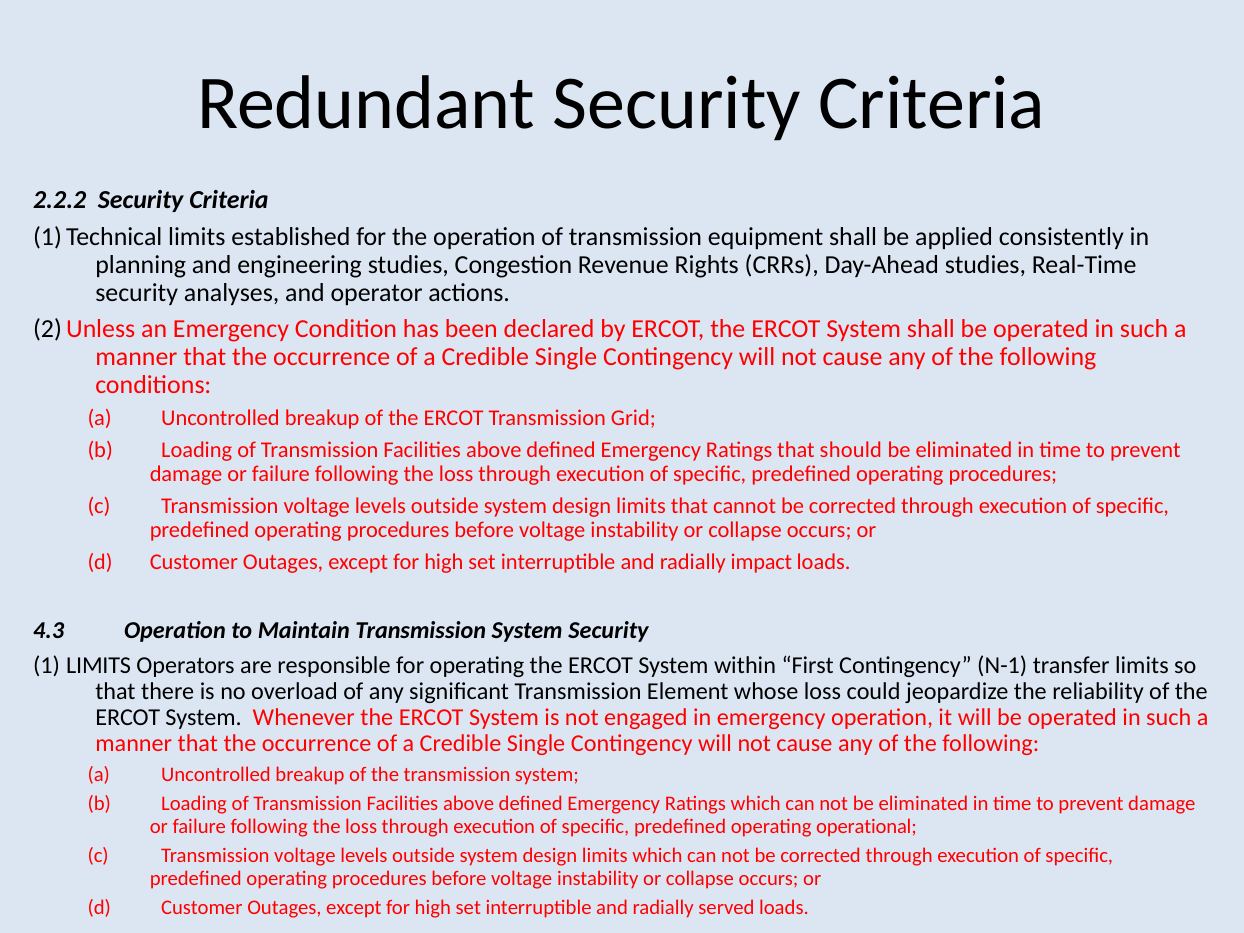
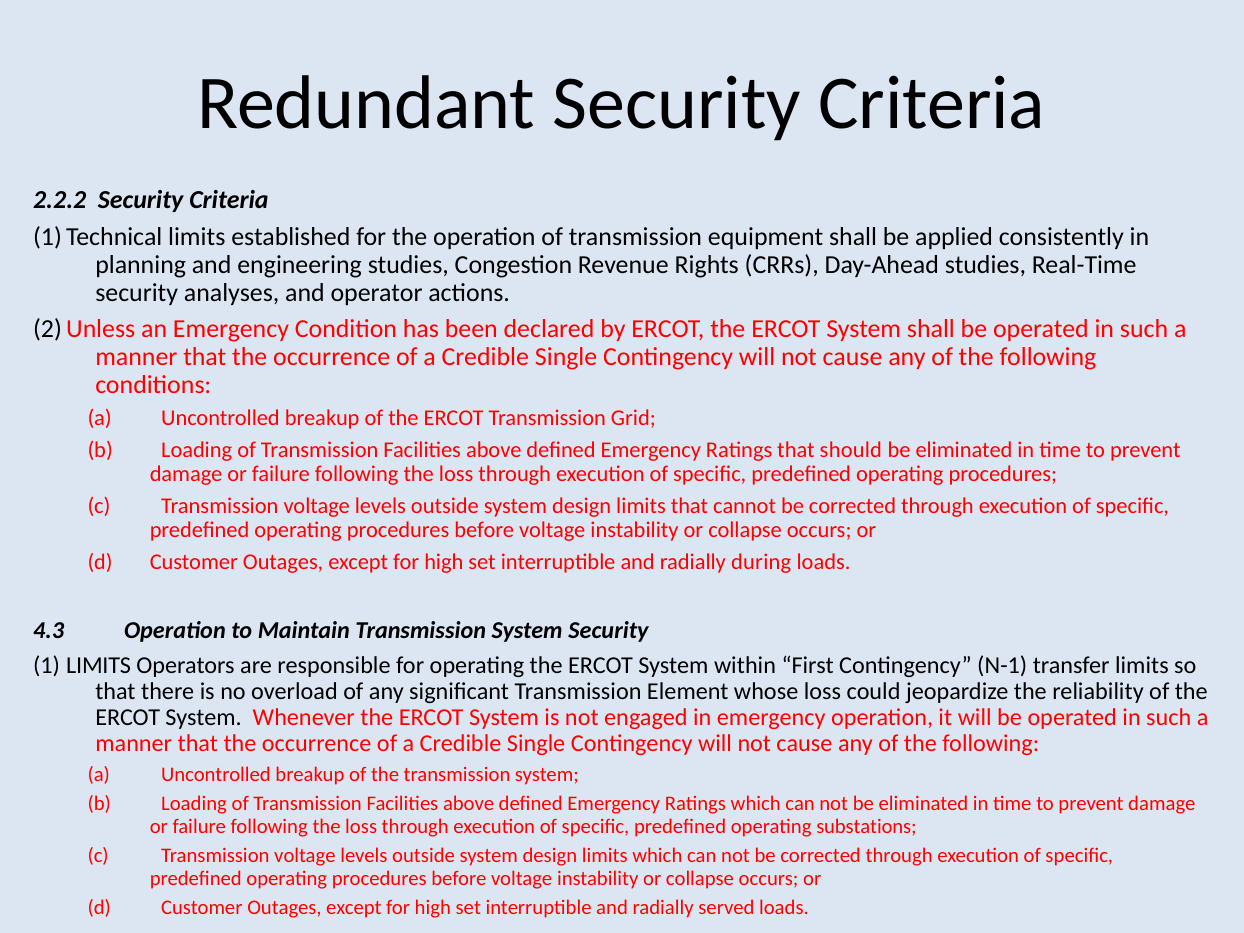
impact: impact -> during (761, 562)
operational: operational -> substations (866, 826)
